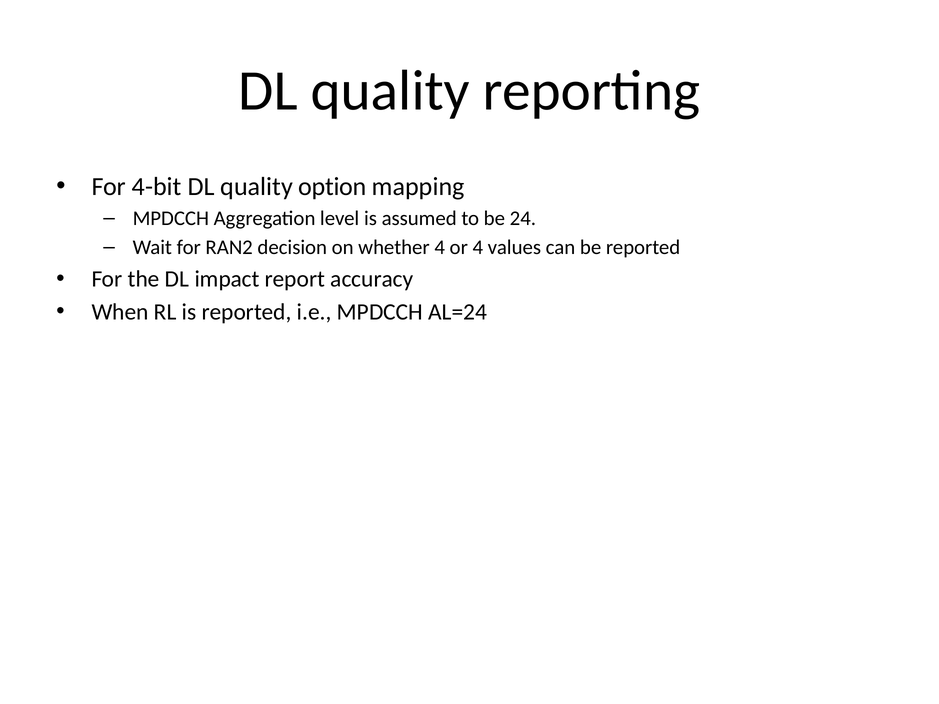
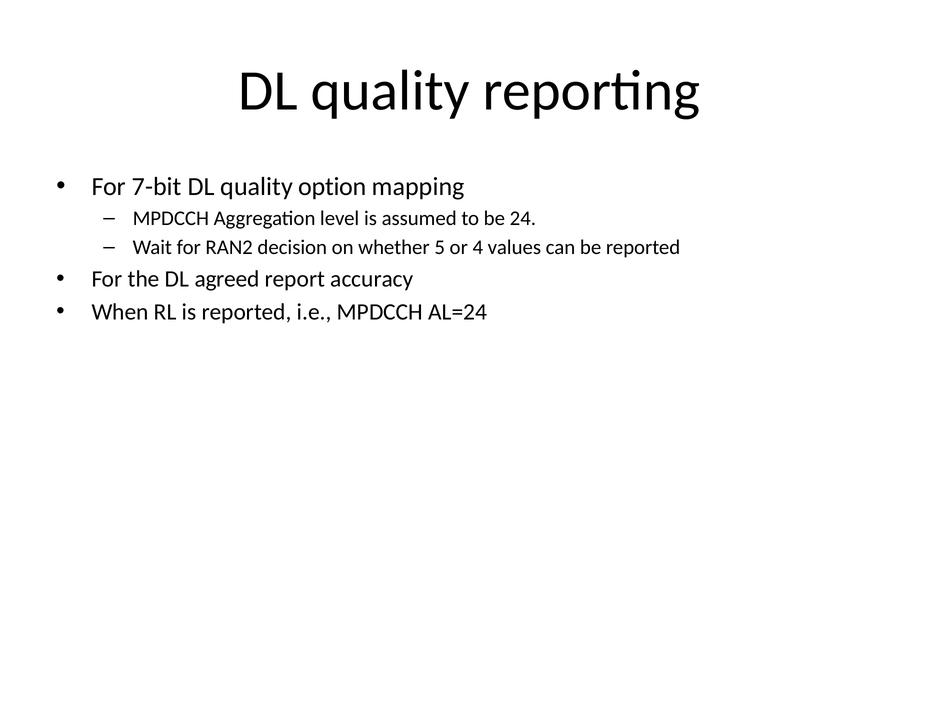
4-bit: 4-bit -> 7-bit (157, 187)
whether 4: 4 -> 5 (440, 248)
impact: impact -> agreed (227, 279)
